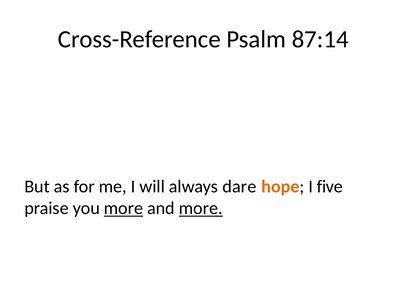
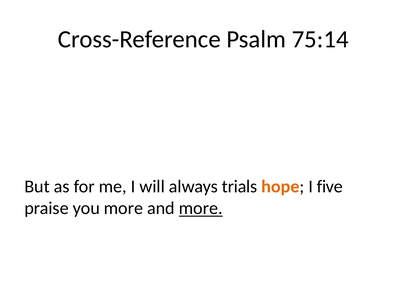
87:14: 87:14 -> 75:14 (320, 39)
dare: dare -> trials (240, 187)
more underline: present -> none (123, 209)
